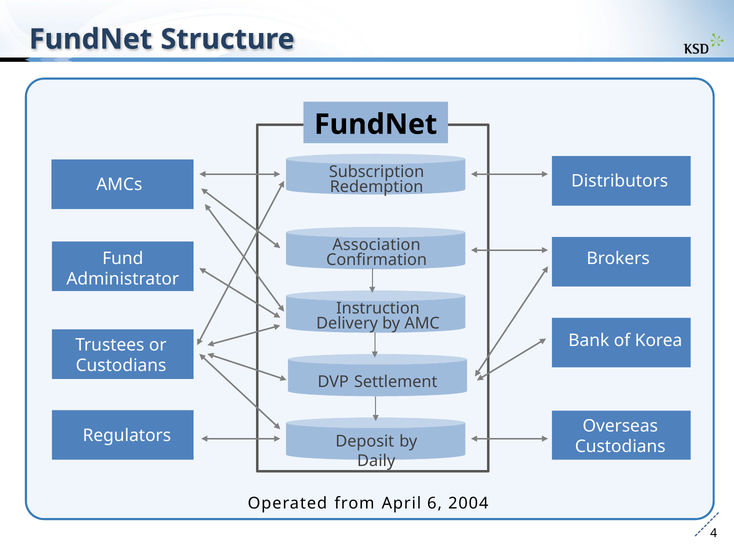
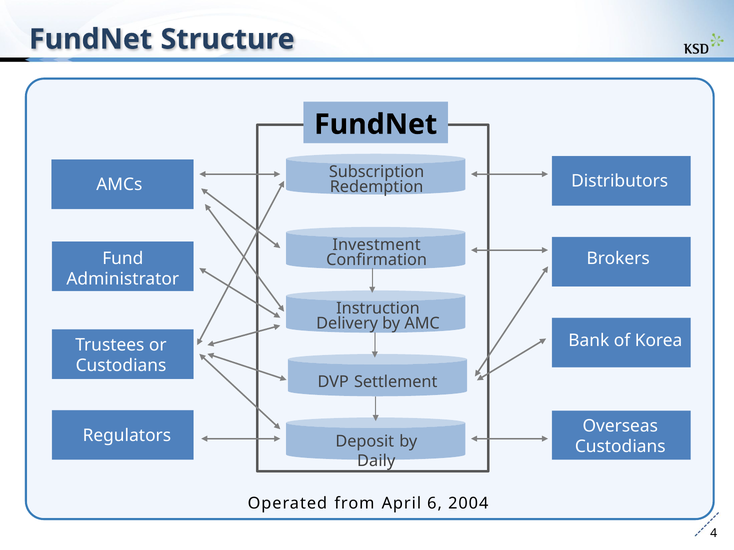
Association: Association -> Investment (377, 245)
